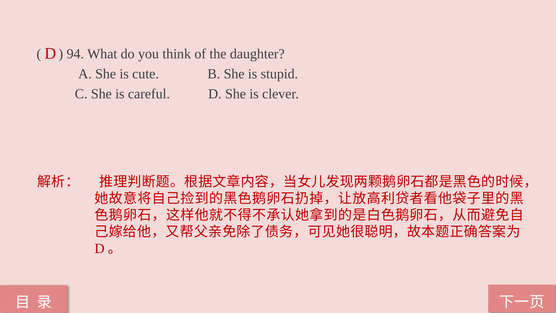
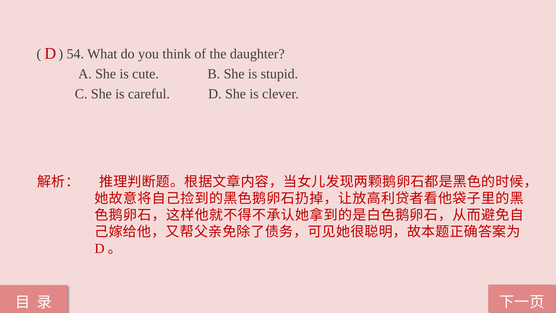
94: 94 -> 54 (75, 54)
